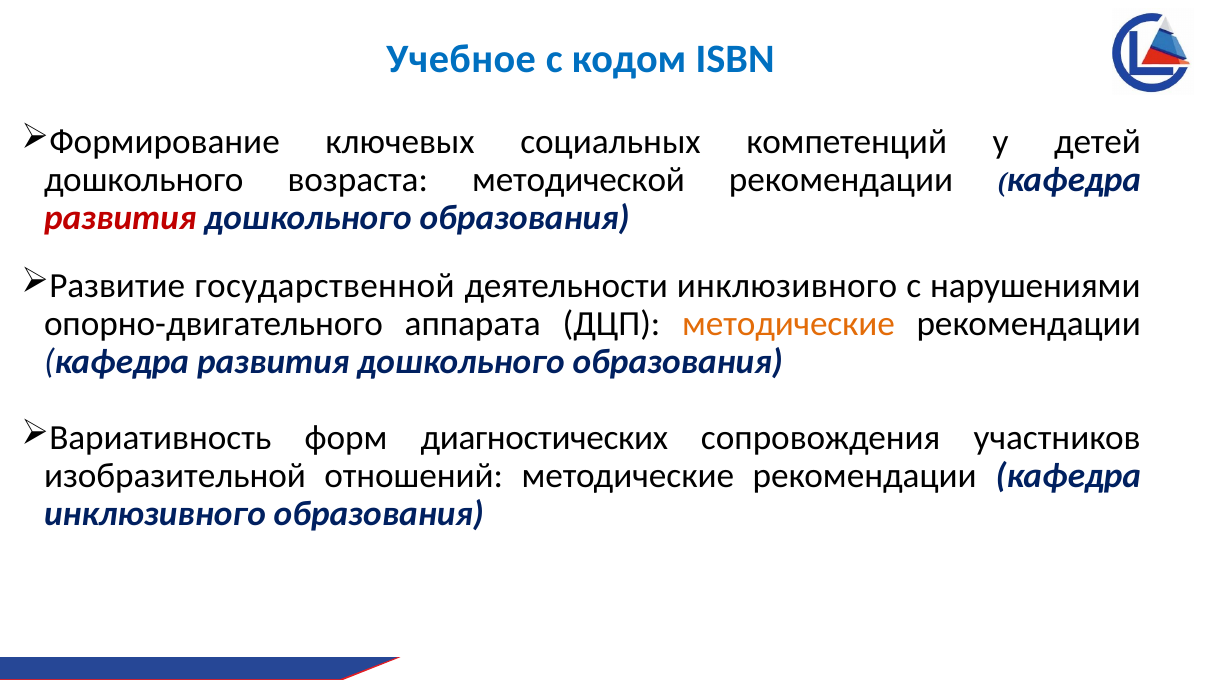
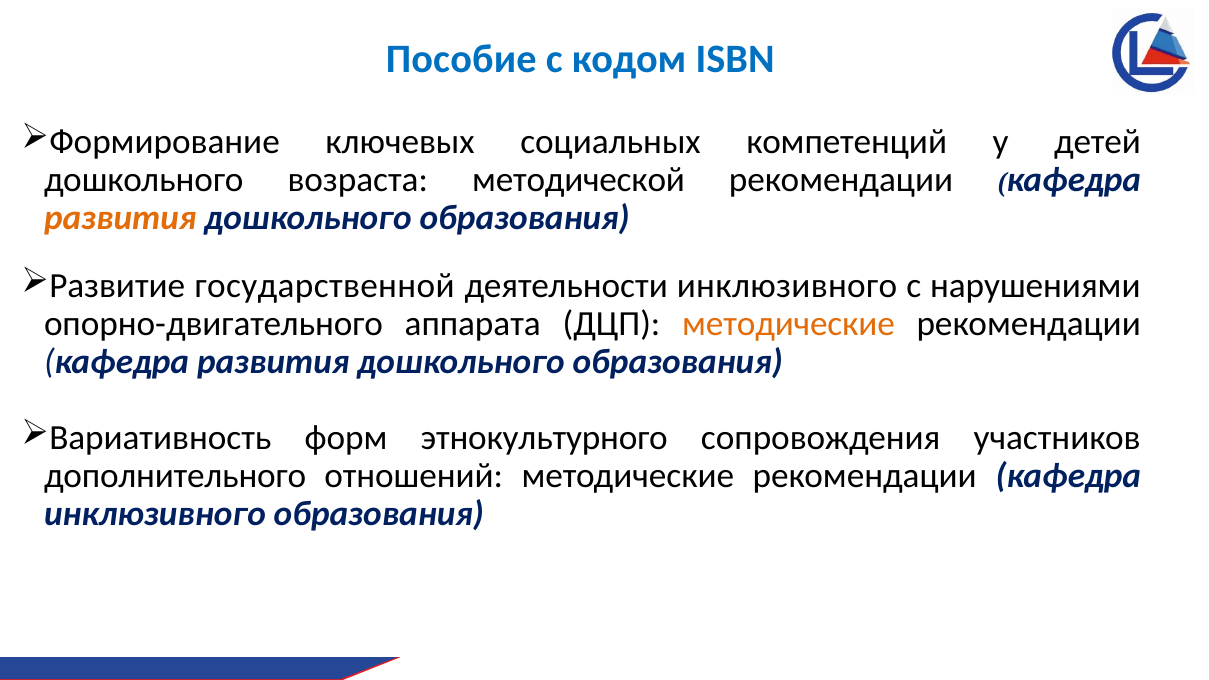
Учебное: Учебное -> Пособие (461, 59)
развития colour: red -> orange (120, 218)
диагностических: диагностических -> этнокультурного (544, 438)
изобразительной: изобразительной -> дополнительного (175, 476)
